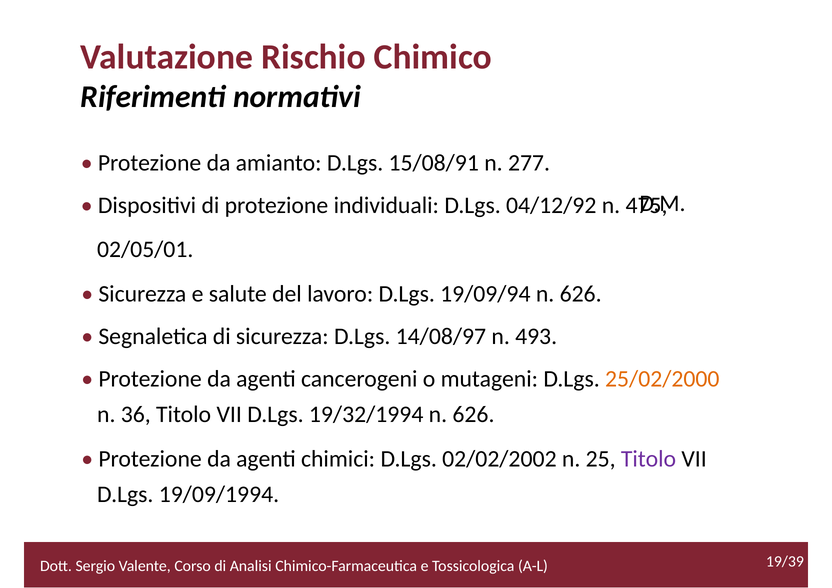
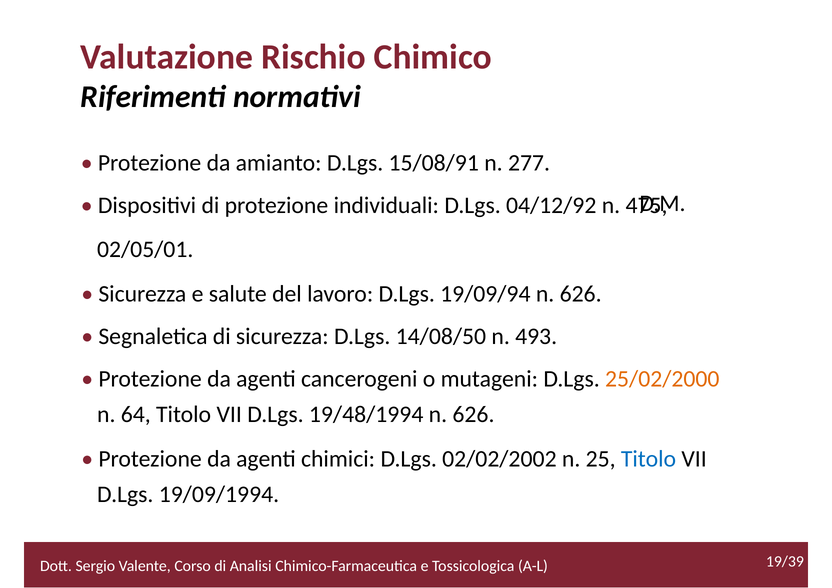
14/08/97: 14/08/97 -> 14/08/50 (441, 336)
36: 36 -> 64 (136, 414)
19/32/1994: 19/32/1994 -> 19/48/1994 (366, 414)
Titolo colour: purple -> blue (648, 459)
